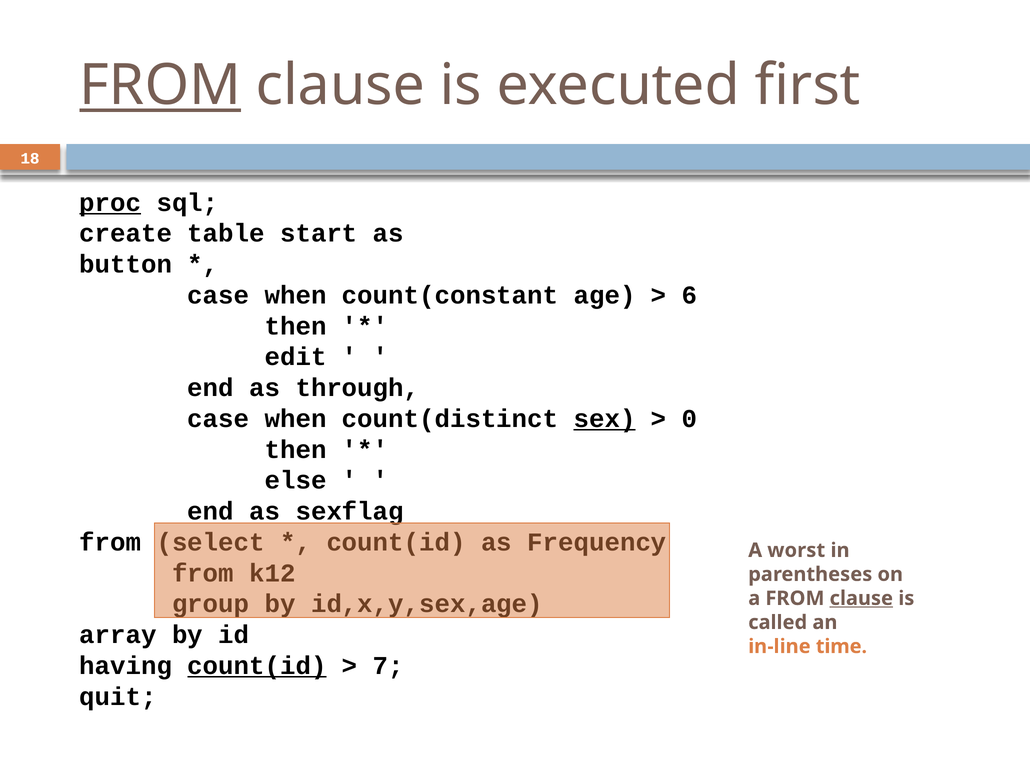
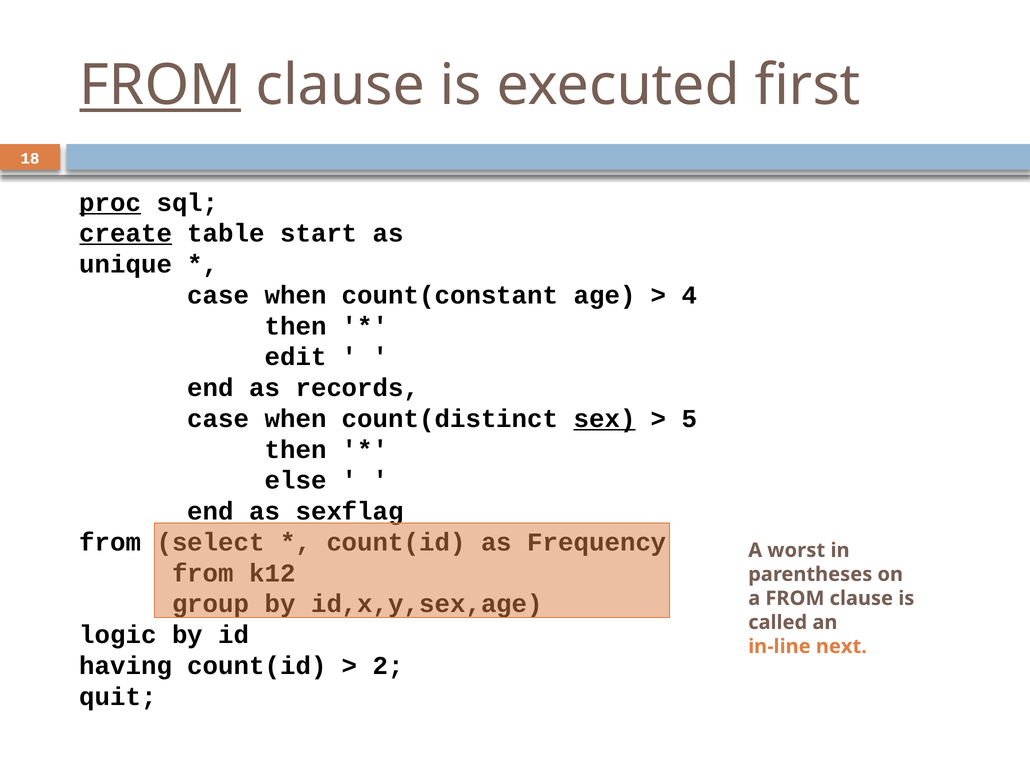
create underline: none -> present (126, 234)
button: button -> unique (126, 264)
6: 6 -> 4 (690, 295)
through: through -> records (357, 388)
0: 0 -> 5 (690, 419)
clause underline: present -> none (861, 599)
array: array -> logic (118, 635)
time: time -> next (841, 647)
count(id underline: present -> none (257, 666)
7: 7 -> 2 (388, 666)
